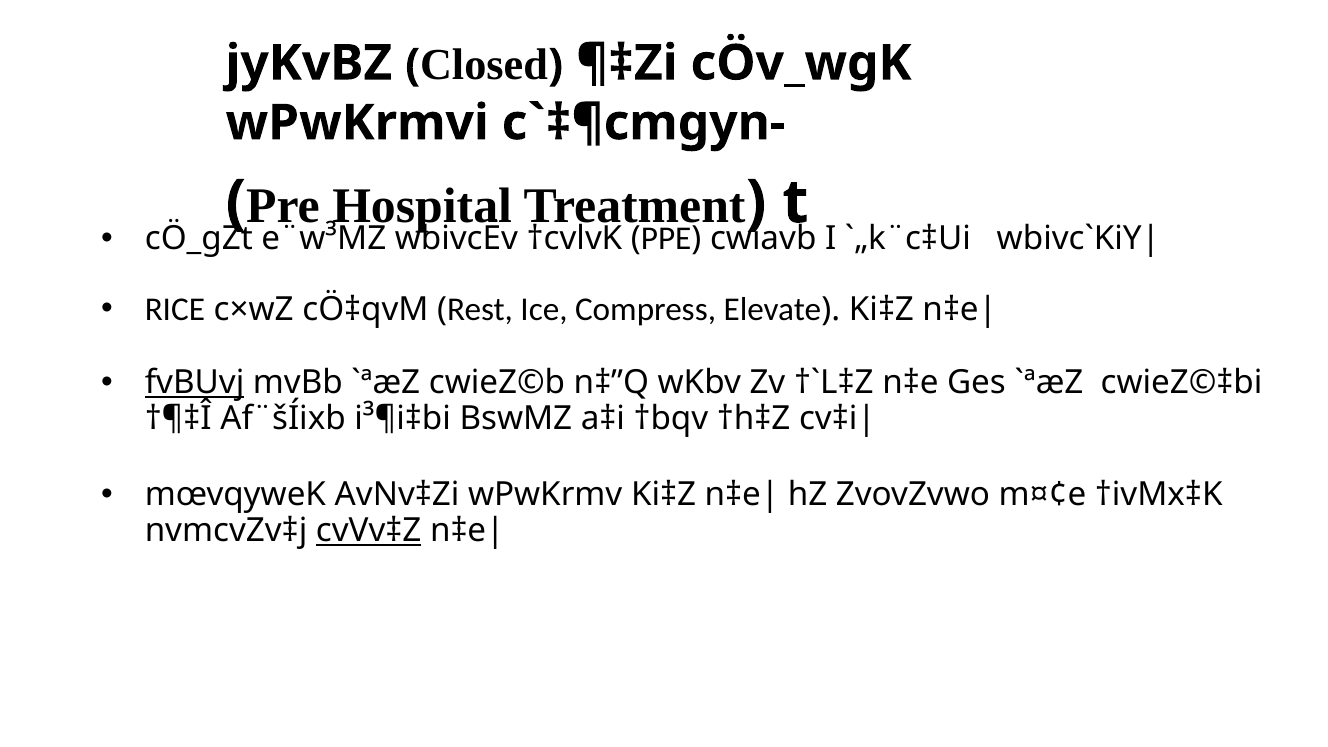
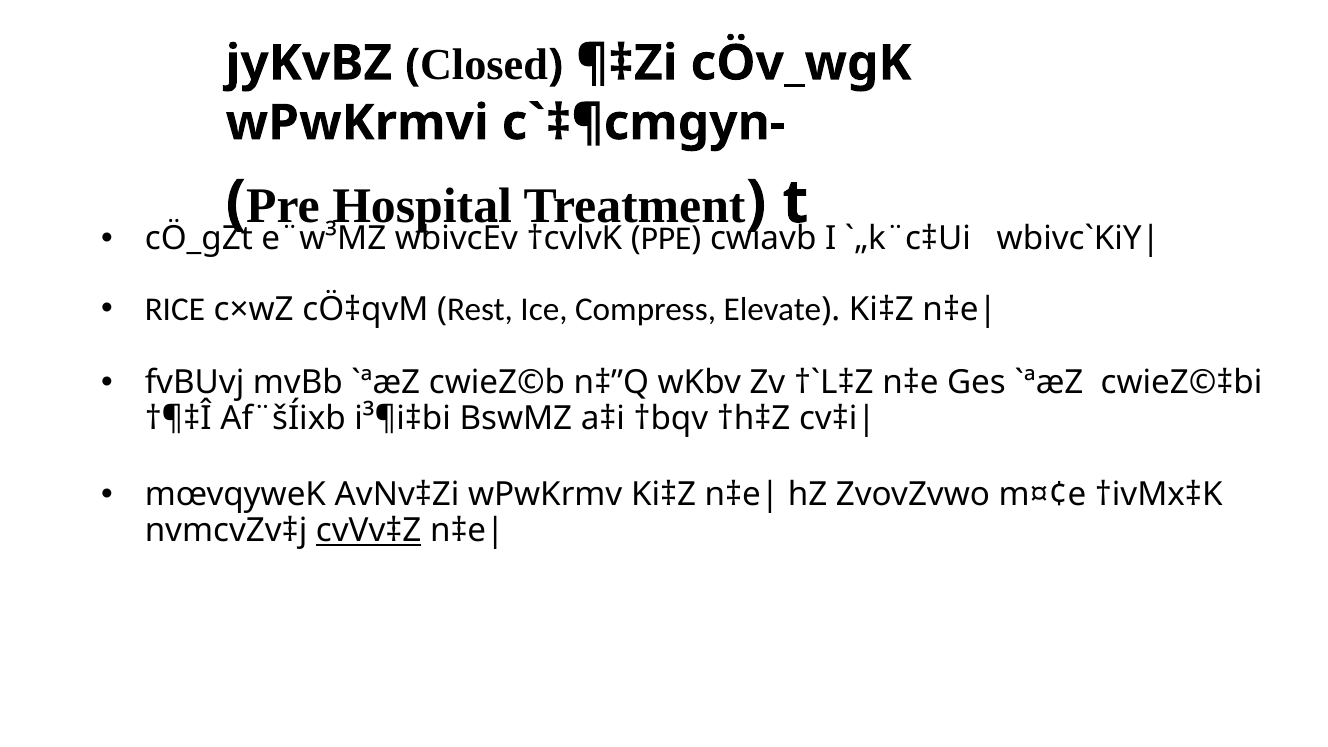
fvBUvj underline: present -> none (195, 383)
